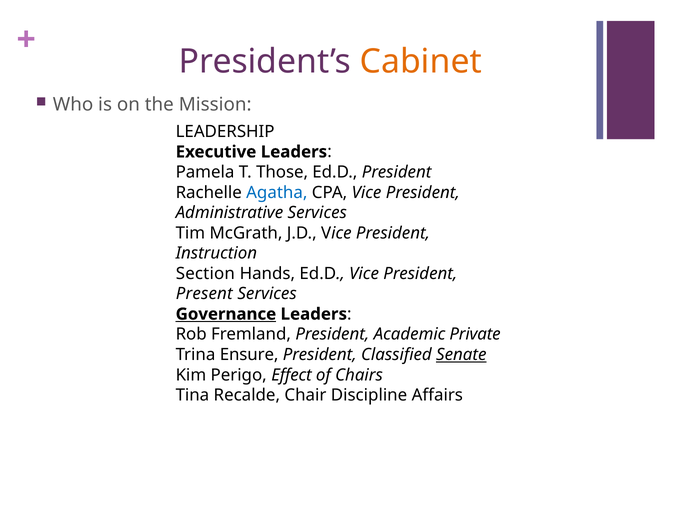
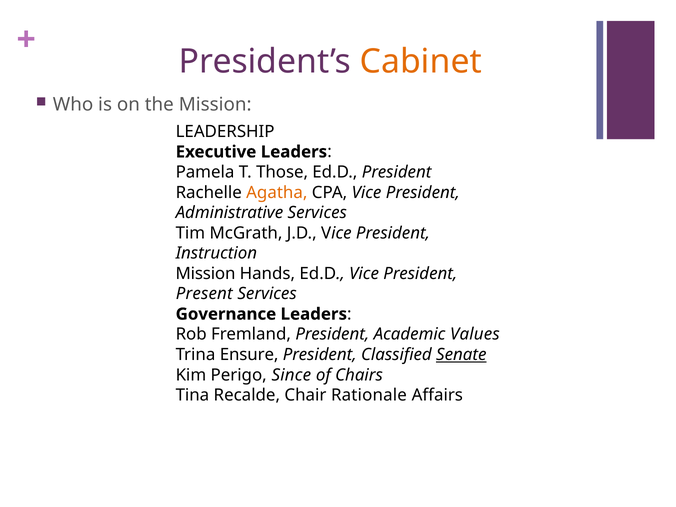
Agatha colour: blue -> orange (277, 192)
Section: Section -> Mission (206, 274)
Governance underline: present -> none (226, 314)
Private: Private -> Values (475, 334)
Effect: Effect -> Since (291, 375)
Discipline: Discipline -> Rationale (369, 395)
